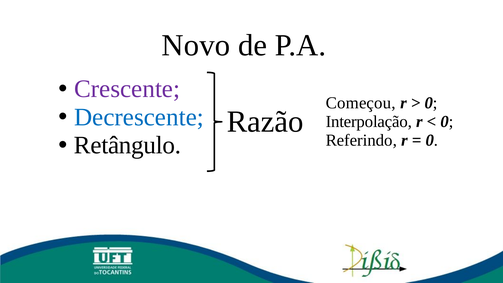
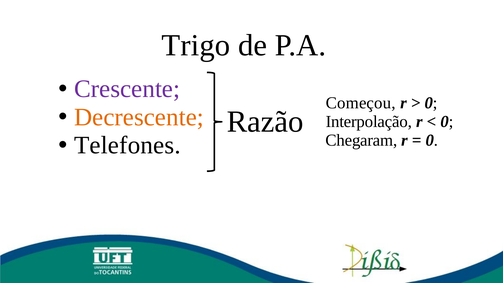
Novo: Novo -> Trigo (196, 45)
Decrescente colour: blue -> orange (139, 117)
Referindo: Referindo -> Chegaram (361, 140)
Retângulo: Retângulo -> Telefones (127, 145)
